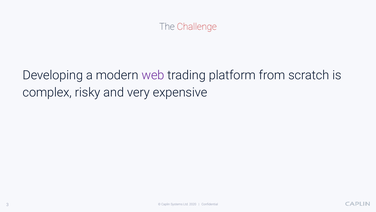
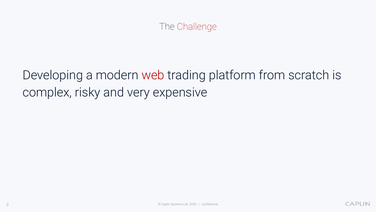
web colour: purple -> red (153, 75)
